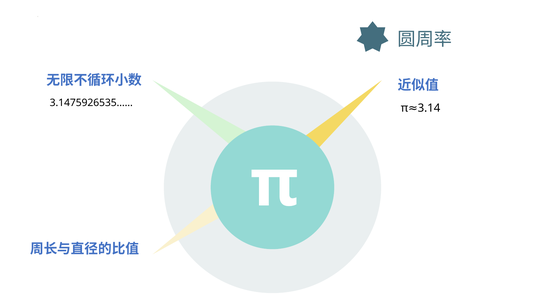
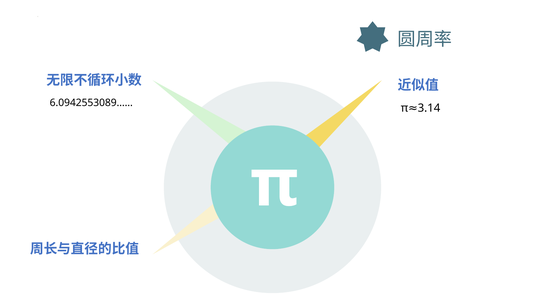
3.1475926535……: 3.1475926535…… -> 6.0942553089…… (91, 103)
